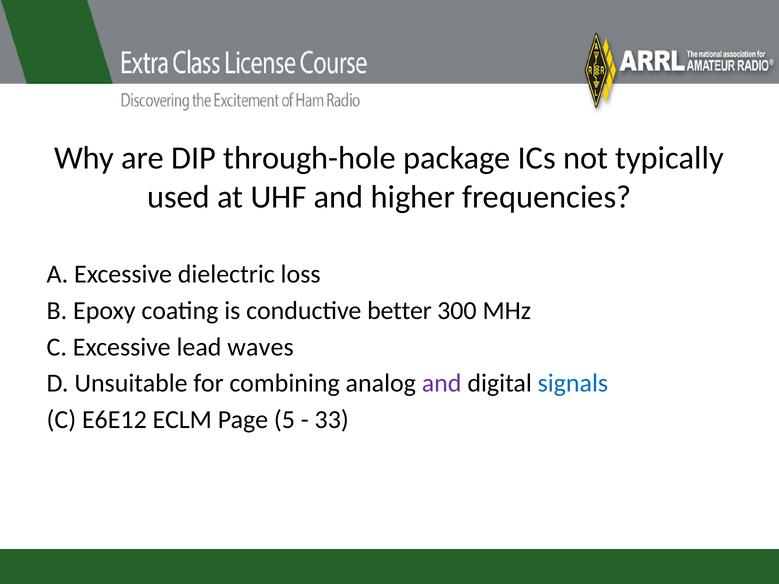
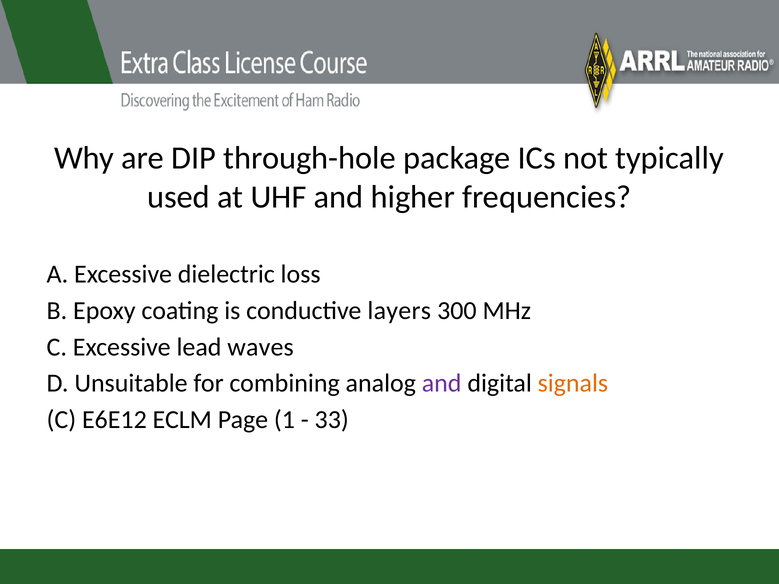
better: better -> layers (399, 311)
signals colour: blue -> orange (573, 383)
5: 5 -> 1 (284, 420)
